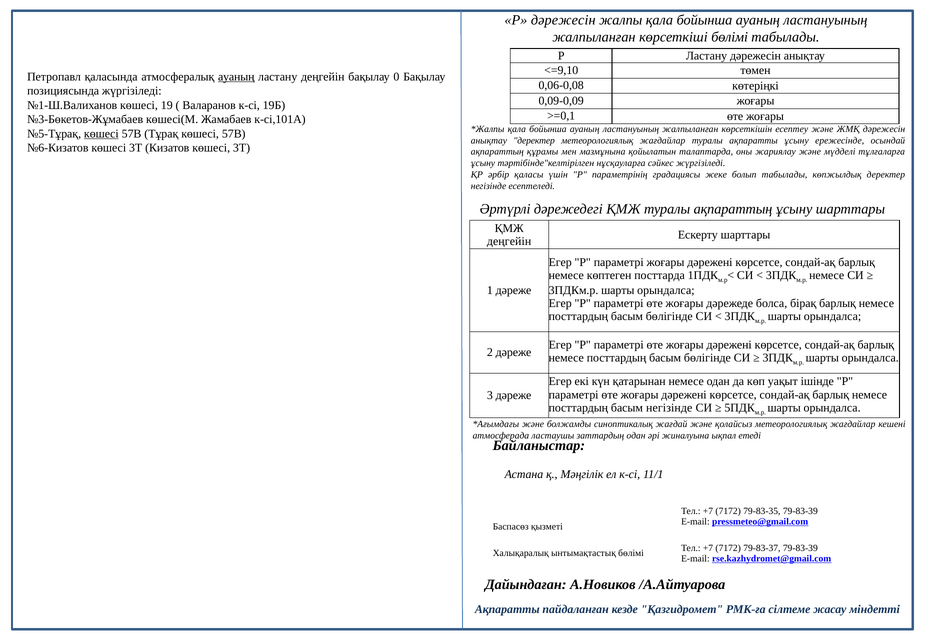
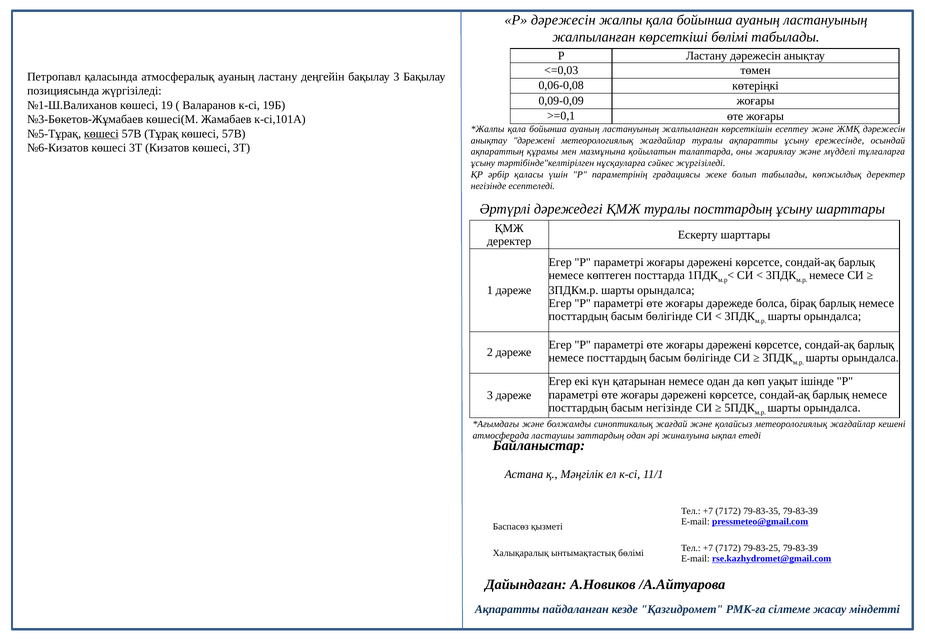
<=9,10: <=9,10 -> <=0,03 (561, 70)
ауаның underline: present -> none (236, 77)
бақылау 0: 0 -> 3 (396, 77)
анықтау деректер: деректер -> дәрежені (534, 141)
туралы ақпараттың: ақпараттың -> посттардың (733, 209)
деңгейін: деңгейін -> деректер (509, 241)
79-83-37: 79-83-37 -> 79-83-25 (762, 548)
